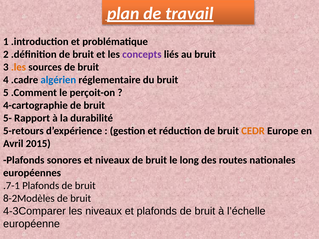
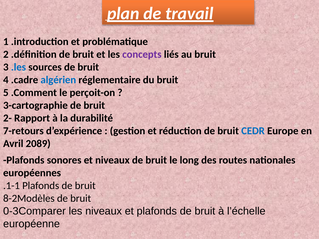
.les colour: orange -> blue (18, 67)
4-cartographie: 4-cartographie -> 3-cartographie (35, 105)
5-: 5- -> 2- (7, 118)
5-retours: 5-retours -> 7-retours (23, 131)
CEDR colour: orange -> blue (253, 131)
2015: 2015 -> 2089 (38, 144)
.7-1: .7-1 -> .1-1 (12, 186)
4-3Comparer: 4-3Comparer -> 0-3Comparer (34, 211)
